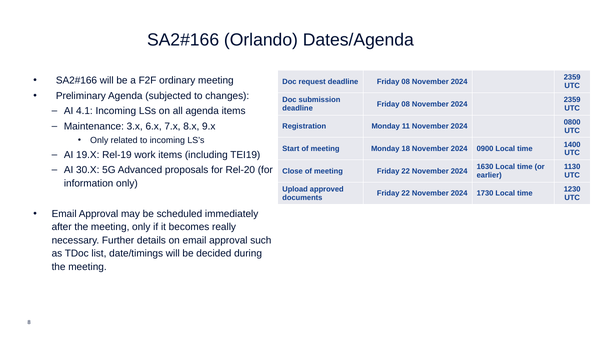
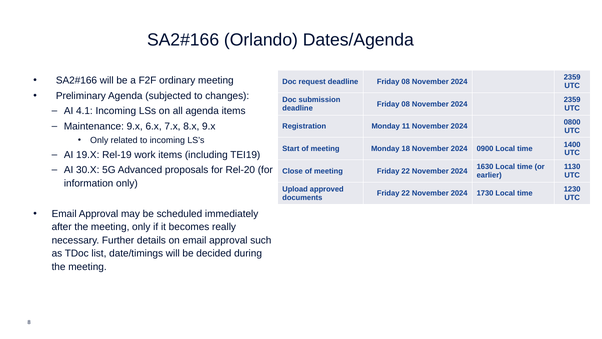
Maintenance 3.x: 3.x -> 9.x (135, 126)
